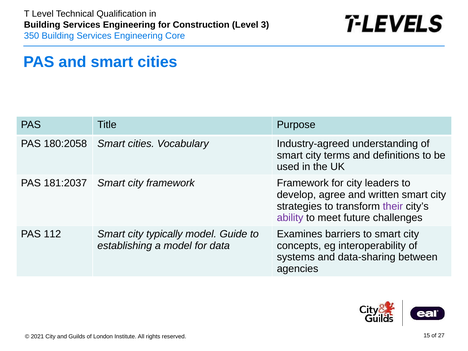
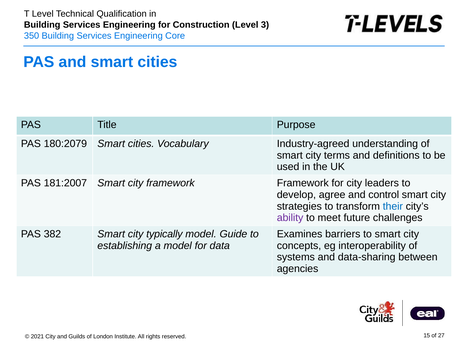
180:2058: 180:2058 -> 180:2079 (65, 144)
181:2037: 181:2037 -> 181:2007 (65, 183)
written: written -> control (384, 195)
their colour: purple -> blue (393, 206)
112: 112 -> 382 (52, 234)
